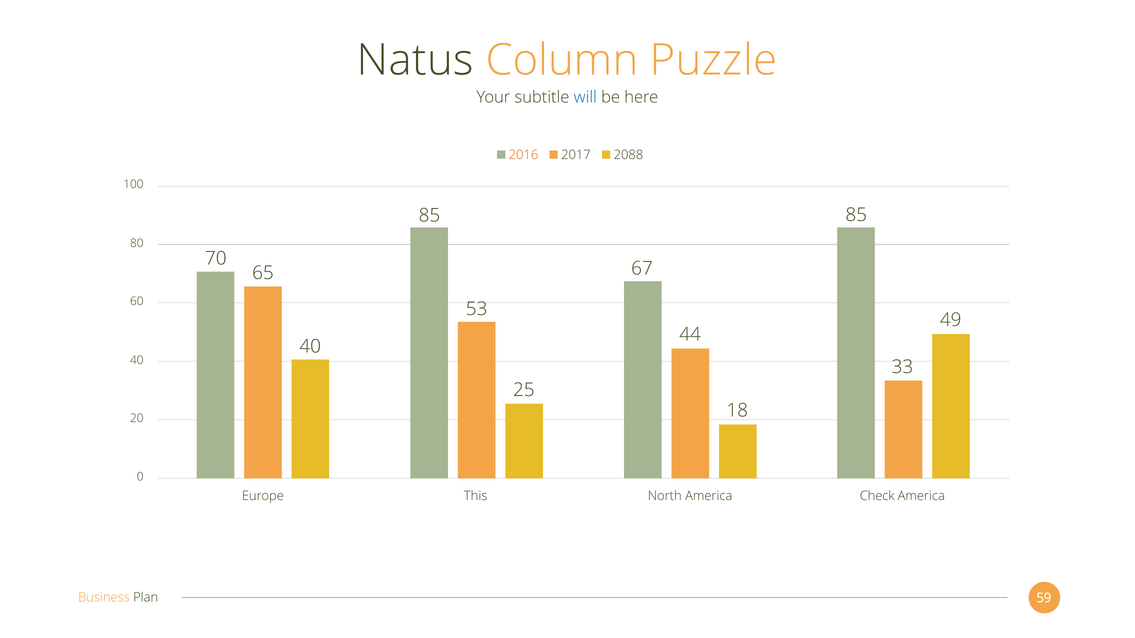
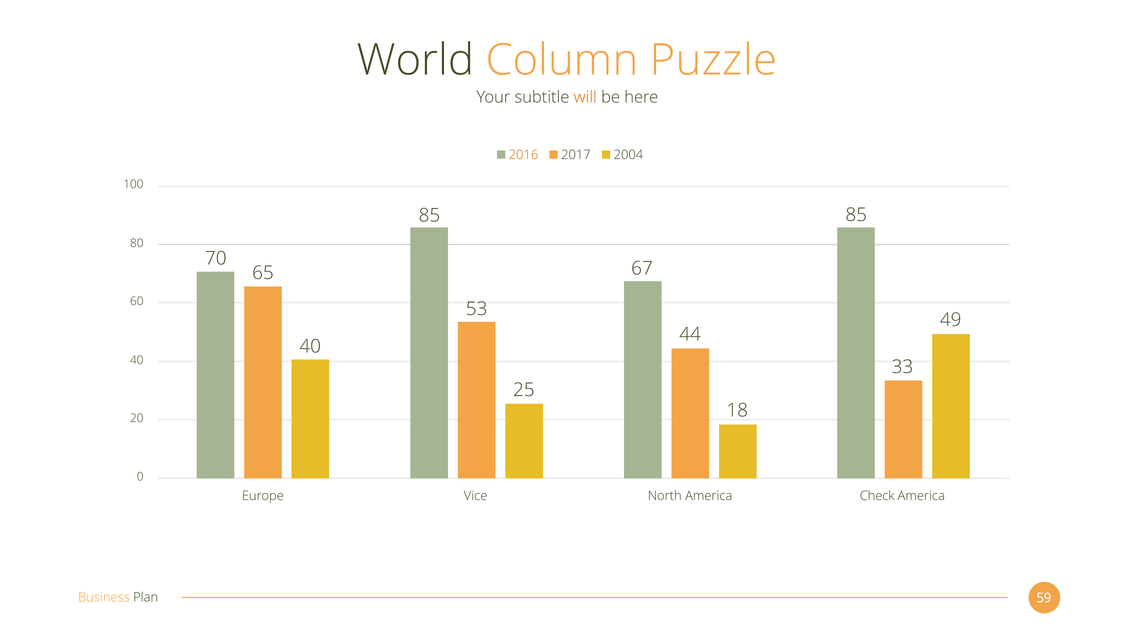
Natus: Natus -> World (415, 60)
will colour: blue -> orange (585, 97)
2088: 2088 -> 2004 (628, 155)
This: This -> Vice (476, 496)
